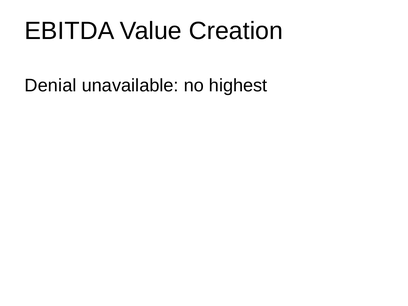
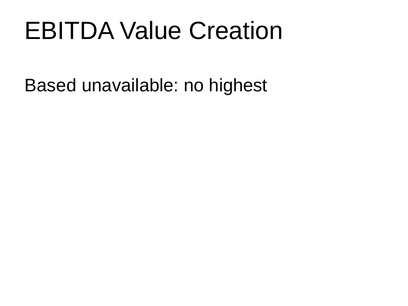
Denial: Denial -> Based (51, 86)
